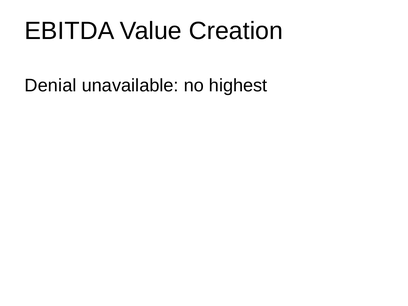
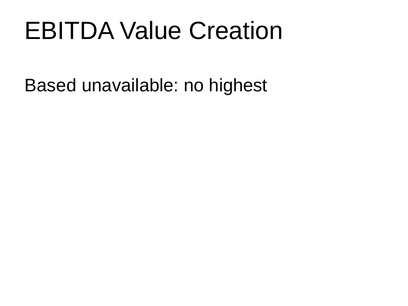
Denial: Denial -> Based (51, 86)
